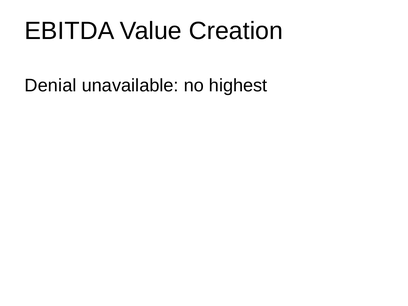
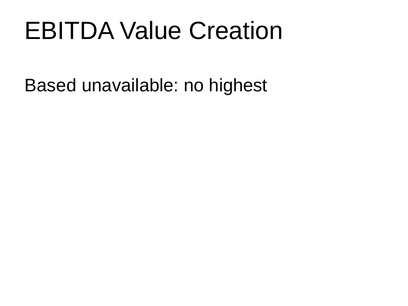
Denial: Denial -> Based (51, 86)
